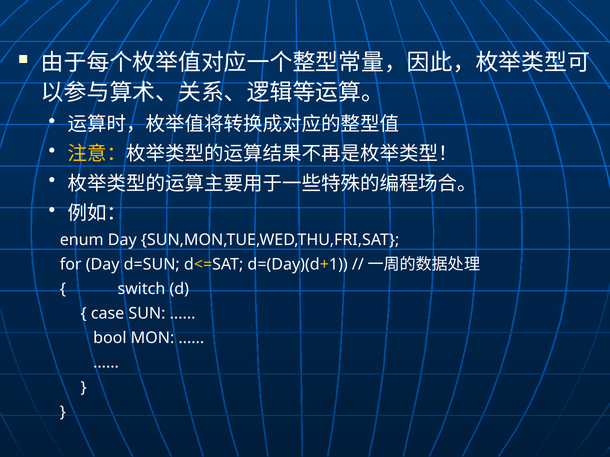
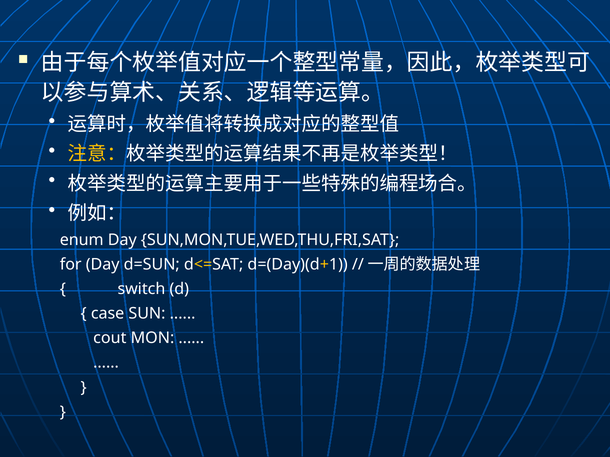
bool: bool -> cout (110, 338)
